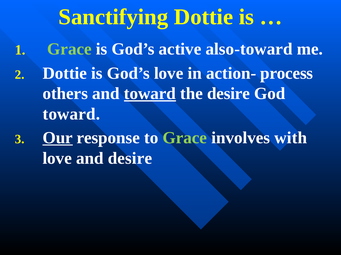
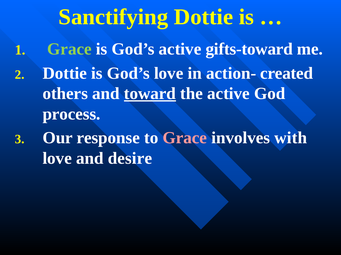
also-toward: also-toward -> gifts-toward (249, 49)
process: process -> created (287, 73)
the desire: desire -> active (228, 94)
toward: toward -> process (71, 114)
Our underline: present -> none (58, 138)
Grace colour: light green -> pink (185, 138)
